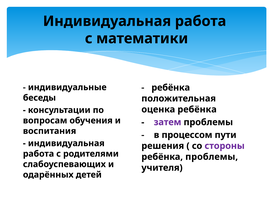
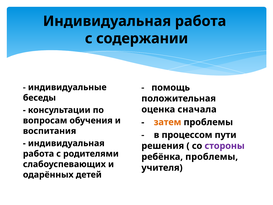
математики: математики -> содержании (142, 38)
ребёнка: ребёнка -> помощь (171, 87)
оценка ребёнка: ребёнка -> сначала (197, 109)
затем colour: purple -> orange (168, 122)
